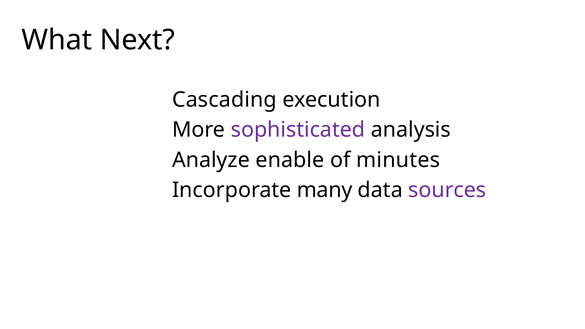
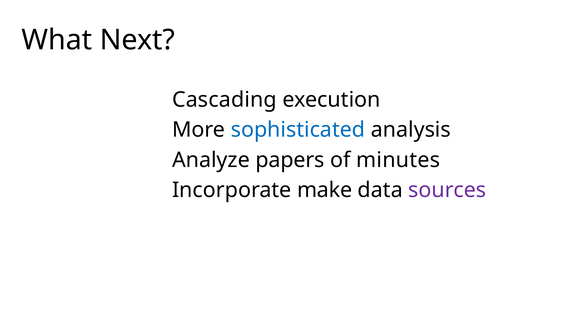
sophisticated colour: purple -> blue (298, 130)
enable: enable -> papers (290, 160)
many: many -> make (325, 190)
